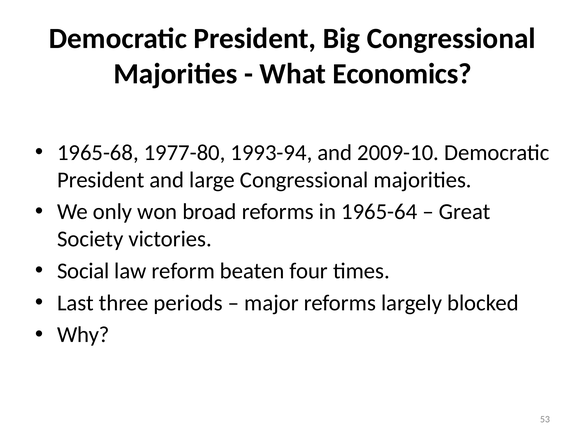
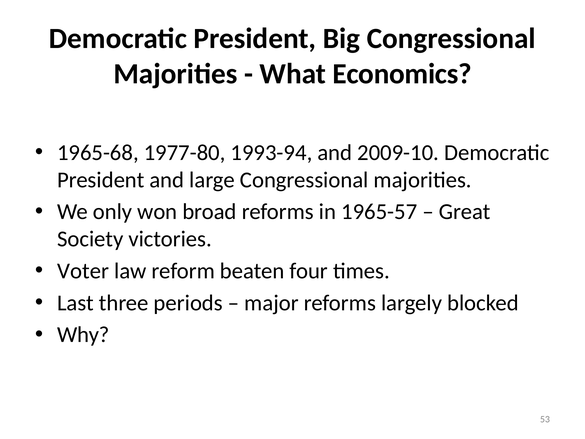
1965-64: 1965-64 -> 1965-57 (379, 212)
Social: Social -> Voter (83, 271)
